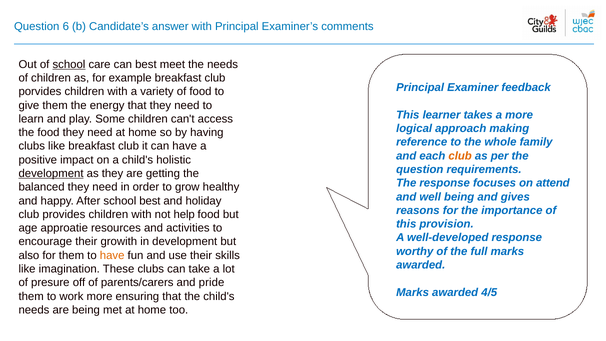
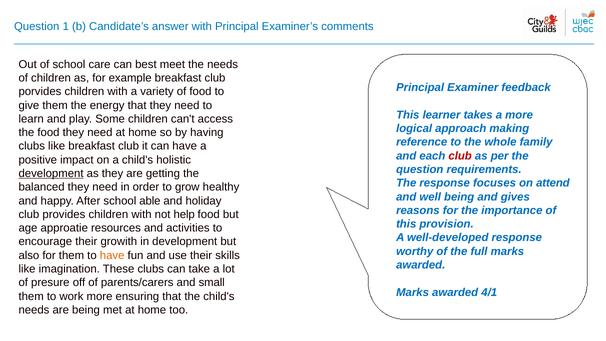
6: 6 -> 1 (66, 26)
school underline: present -> none (69, 64)
club colour: orange -> red (460, 156)
school best: best -> able (150, 201)
pride: pride -> small (212, 283)
4/5: 4/5 -> 4/1 (489, 292)
